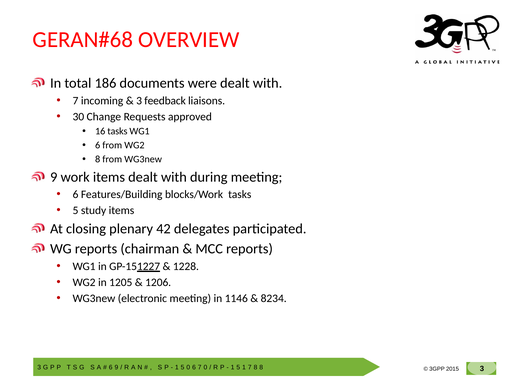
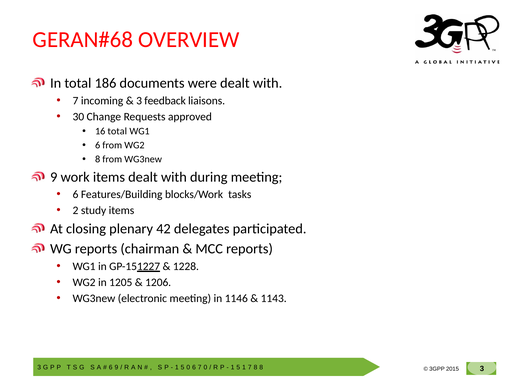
16 tasks: tasks -> total (117, 132)
5: 5 -> 2 (76, 211)
8234: 8234 -> 1143 (274, 299)
